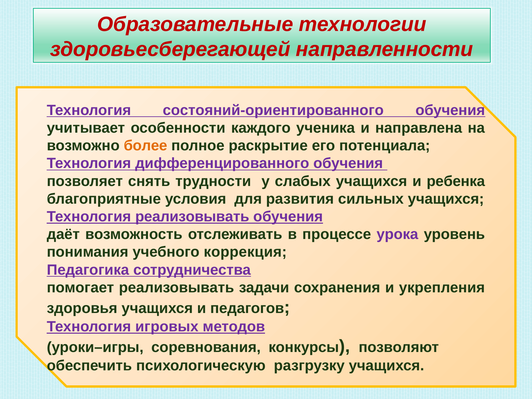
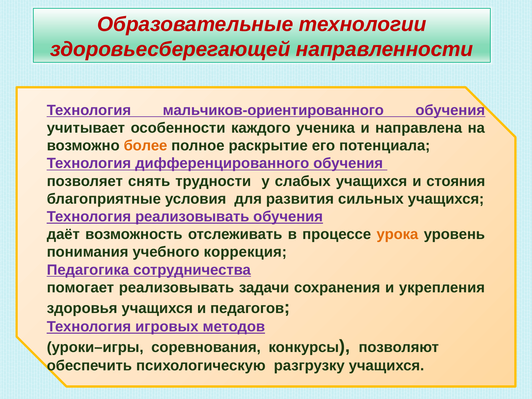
состояний-ориентированного: состояний-ориентированного -> мальчиков-ориентированного (273, 110)
ребенка: ребенка -> стояния (456, 181)
урока colour: purple -> orange (397, 234)
